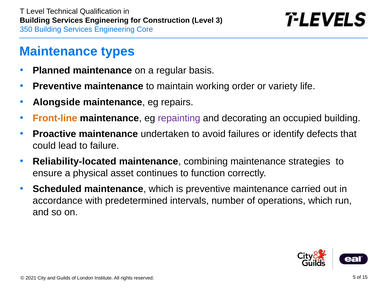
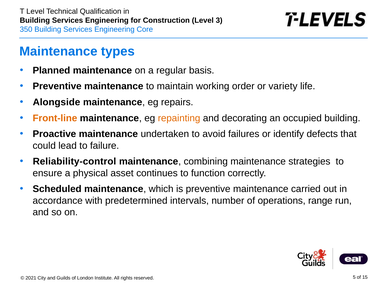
repainting colour: purple -> orange (179, 118)
Reliability-located: Reliability-located -> Reliability-control (74, 162)
operations which: which -> range (320, 201)
